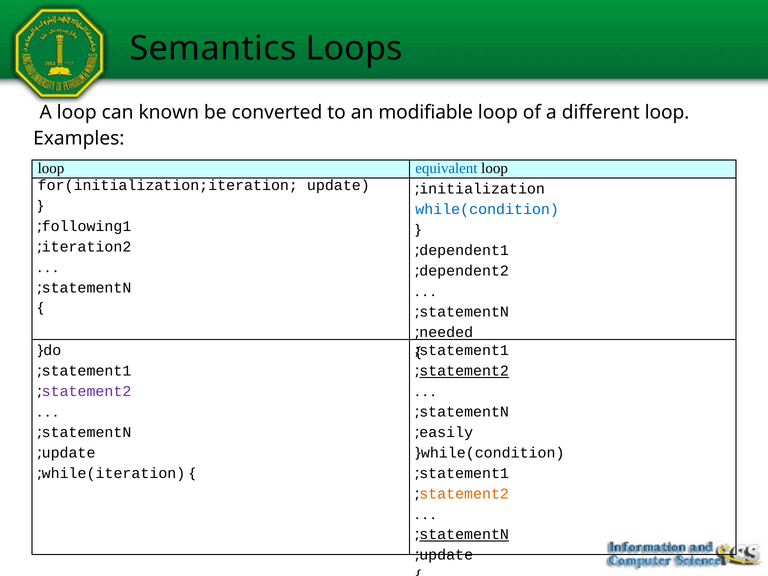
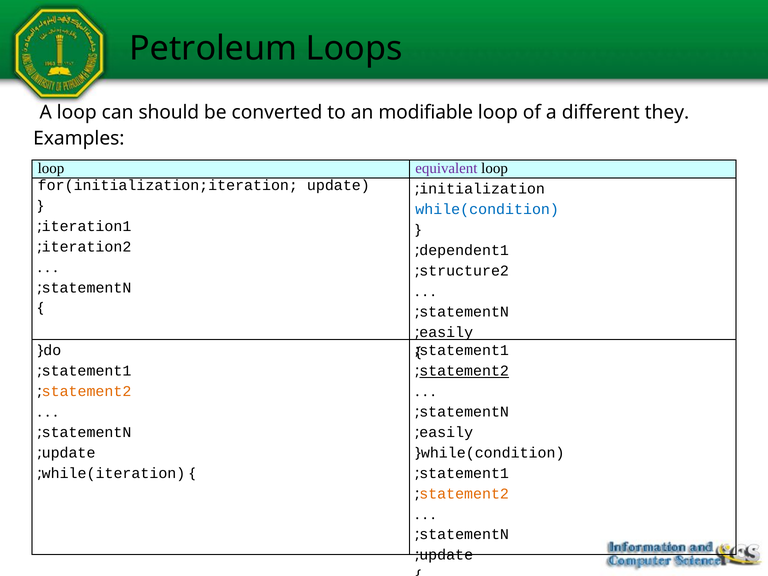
Semantics: Semantics -> Petroleum (213, 48)
known: known -> should (169, 113)
different loop: loop -> they (667, 113)
equivalent colour: blue -> purple (446, 168)
following1: following1 -> iteration1 (87, 226)
dependent2: dependent2 -> structure2 (464, 271)
needed: needed -> easily (446, 332)
statement2 colour: purple -> orange (87, 391)
statementN underline: present -> none (464, 534)
